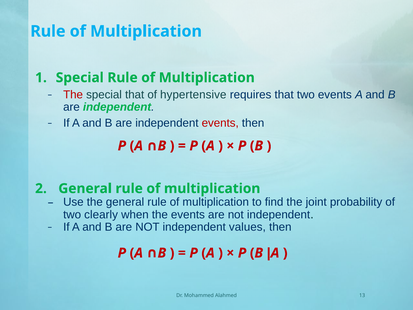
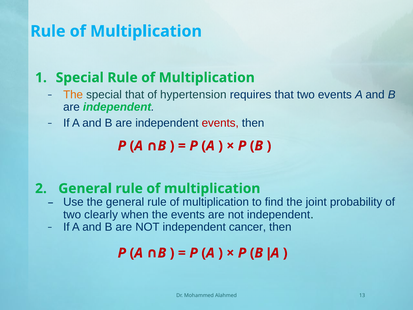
The colour: red -> orange (73, 95)
hypertensive: hypertensive -> hypertension (193, 95)
values: values -> cancer (247, 227)
